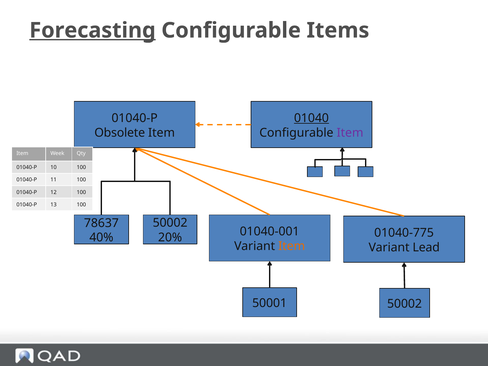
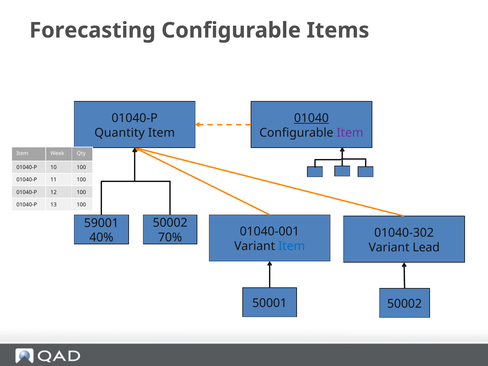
Forecasting underline: present -> none (92, 30)
Obsolete: Obsolete -> Quantity (120, 133)
78637: 78637 -> 59001 (101, 223)
01040-775: 01040-775 -> 01040-302 (404, 233)
20%: 20% -> 70% (170, 238)
Item colour: orange -> blue (292, 246)
